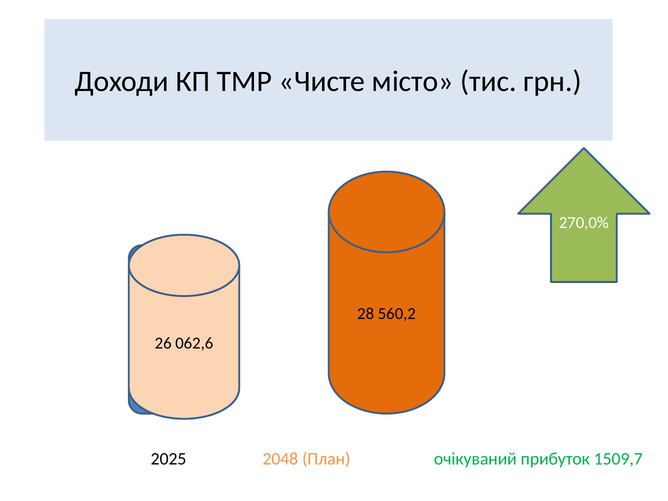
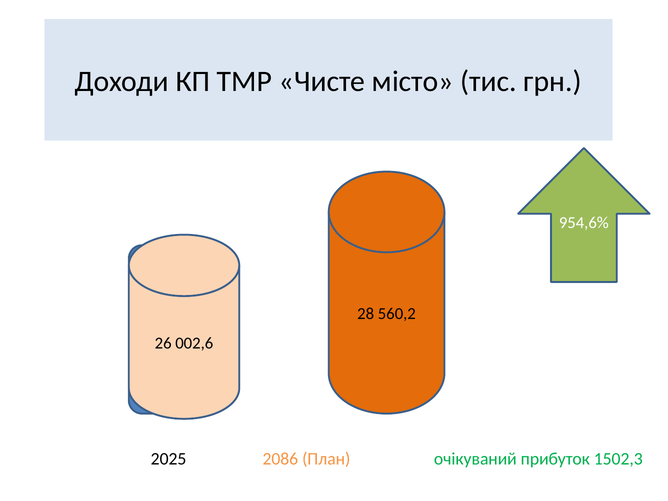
270,0%: 270,0% -> 954,6% (584, 223)
062,6: 062,6 -> 002,6 (194, 343)
2048: 2048 -> 2086 (280, 459)
1509,7: 1509,7 -> 1502,3 (618, 459)
